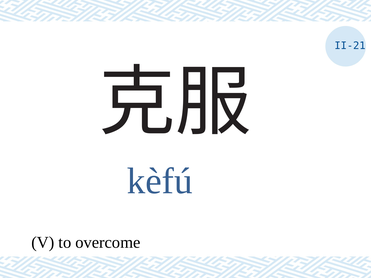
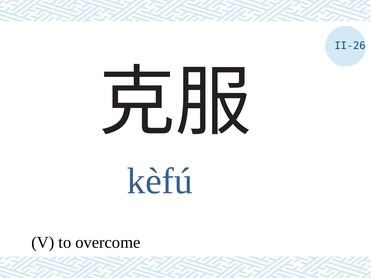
II-21: II-21 -> II-26 (350, 46)
